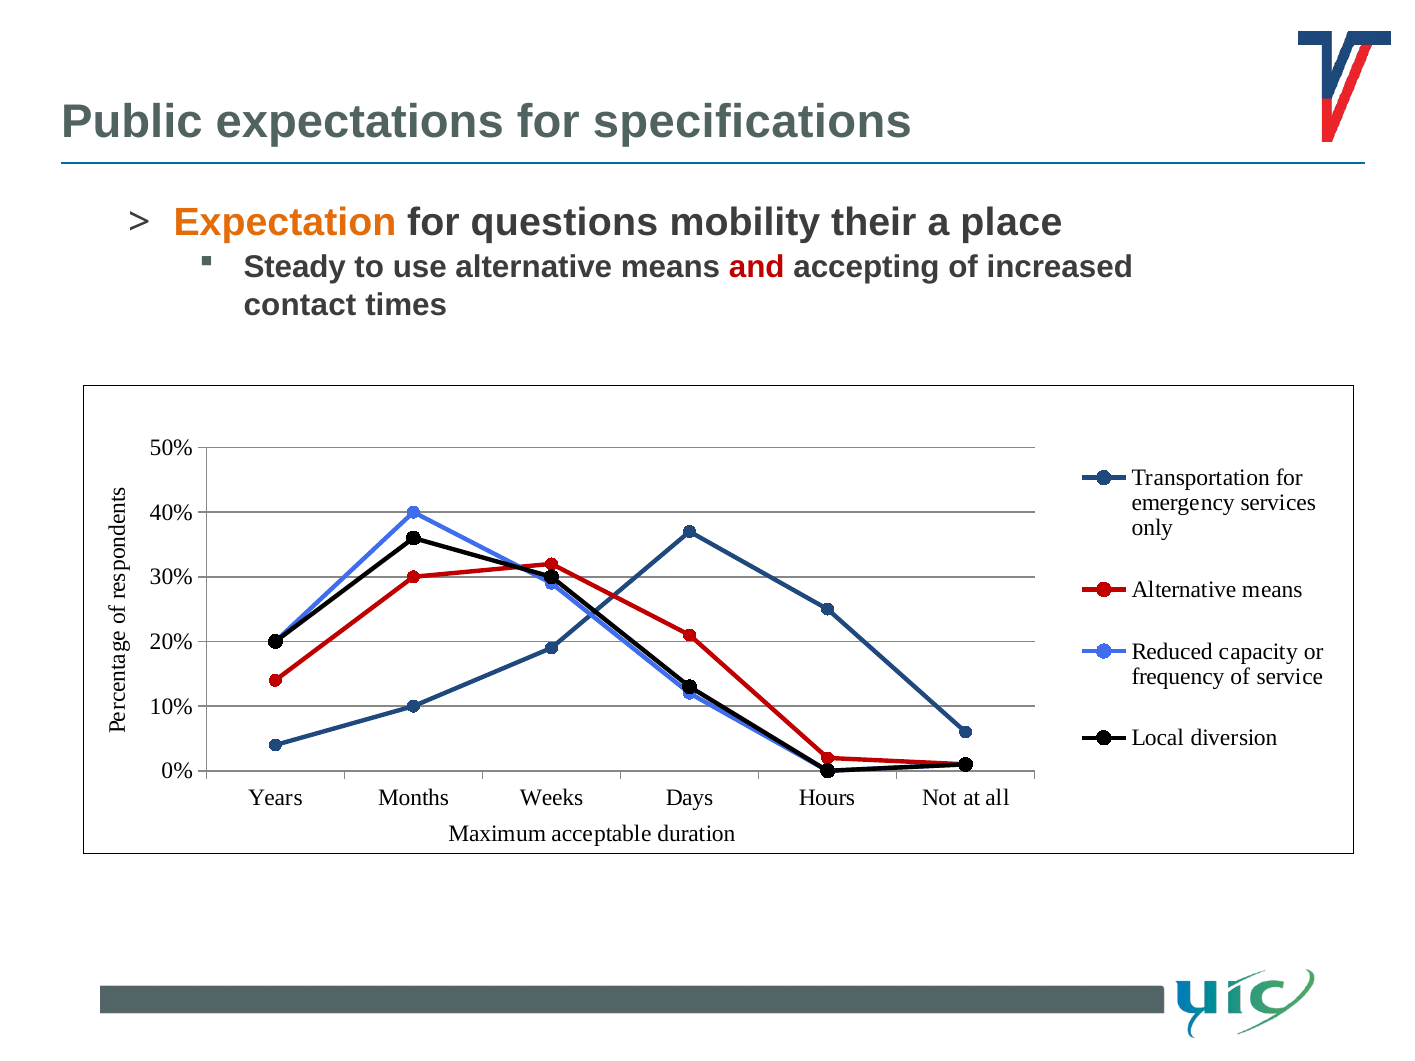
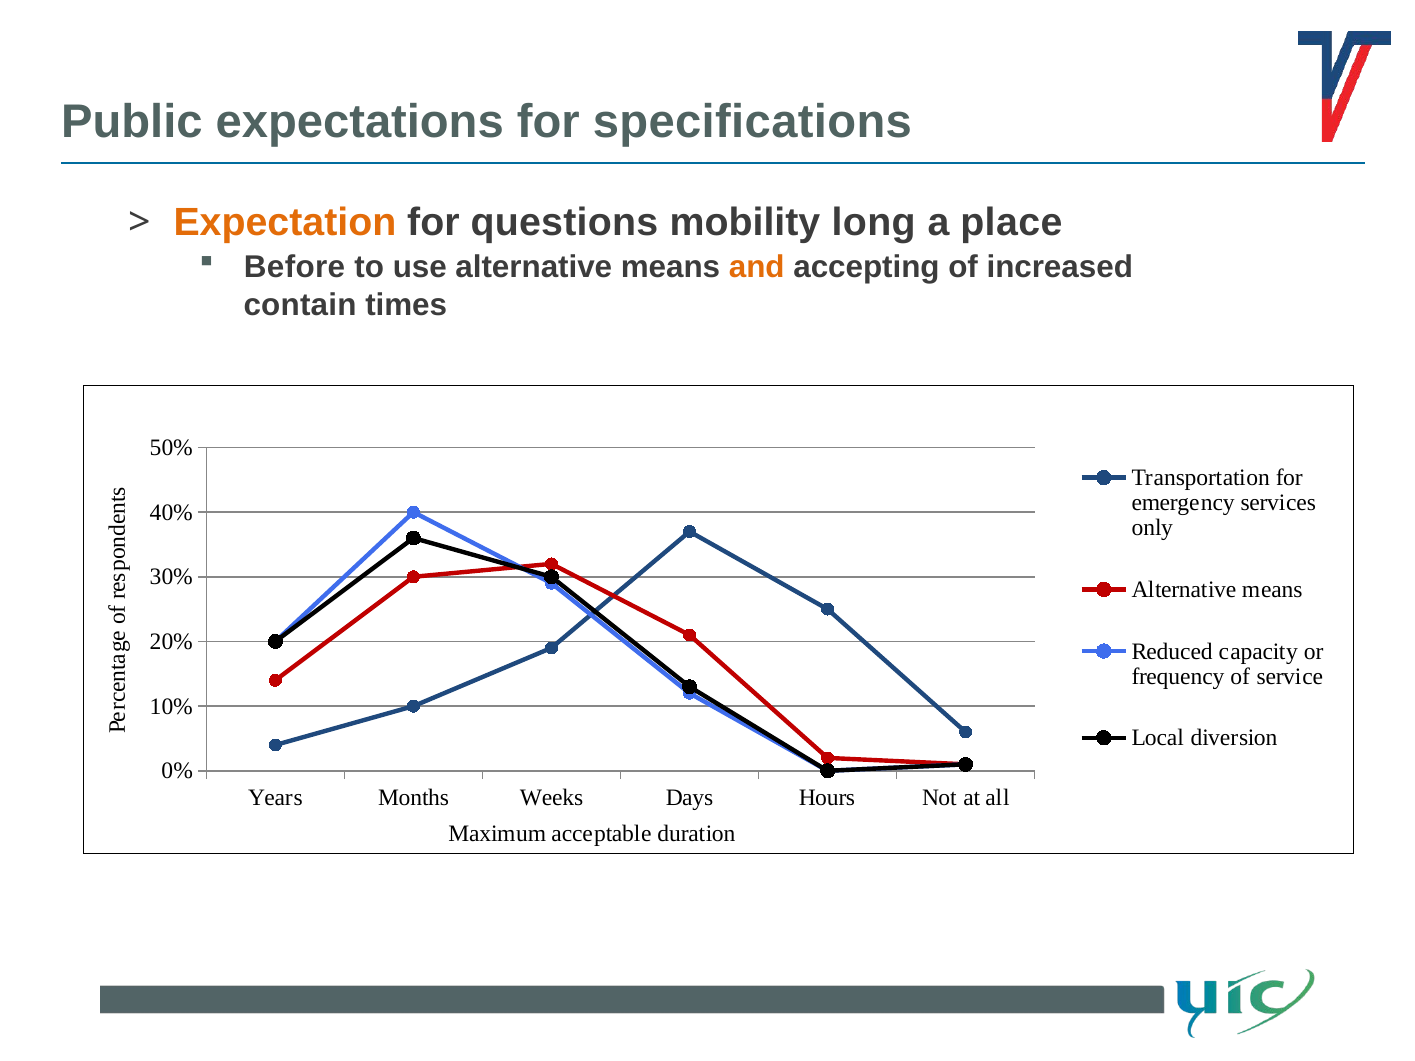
their: their -> long (874, 223)
Steady: Steady -> Before (295, 268)
and colour: red -> orange (757, 268)
contact: contact -> contain (300, 305)
